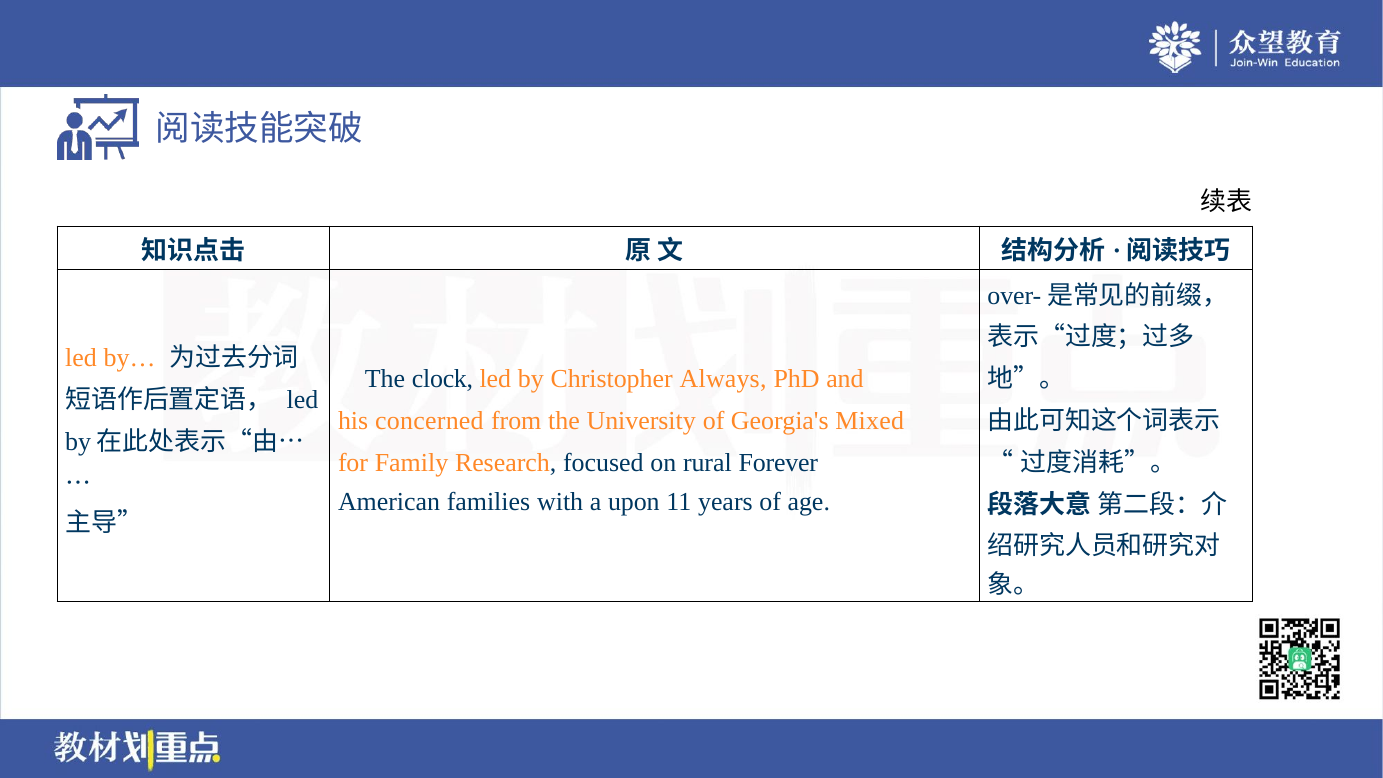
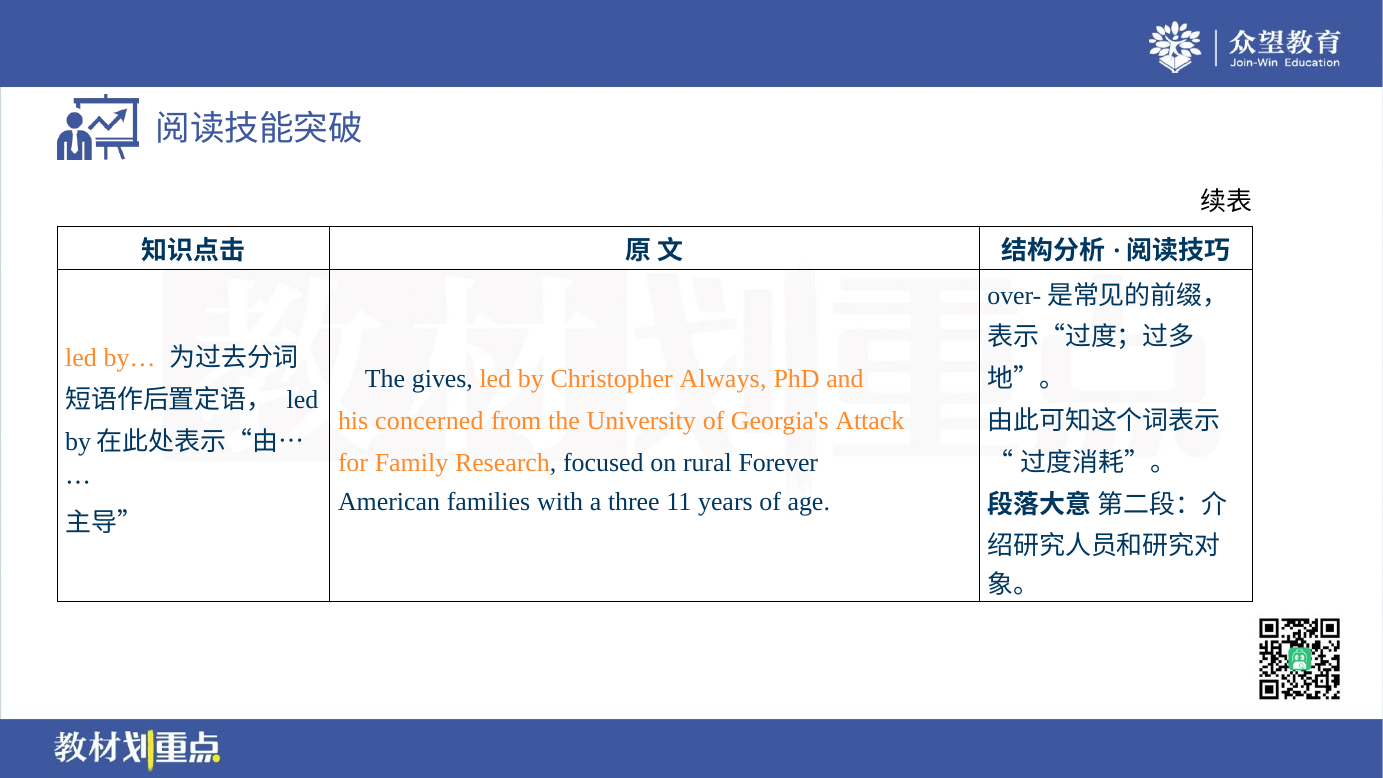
clock: clock -> gives (442, 379)
Mixed: Mixed -> Attack (870, 421)
upon: upon -> three (634, 501)
